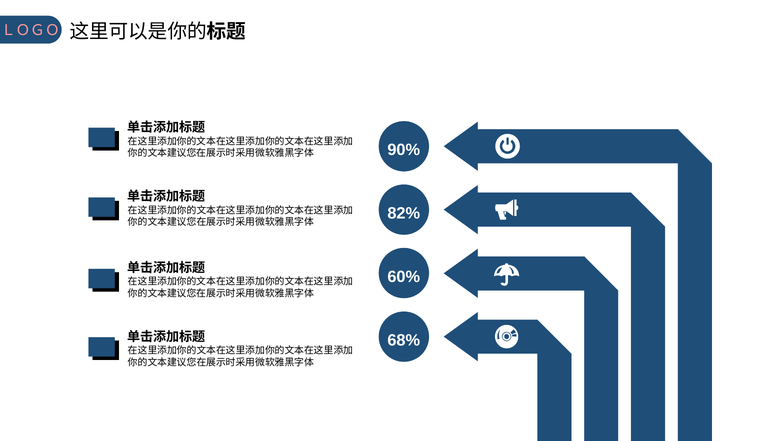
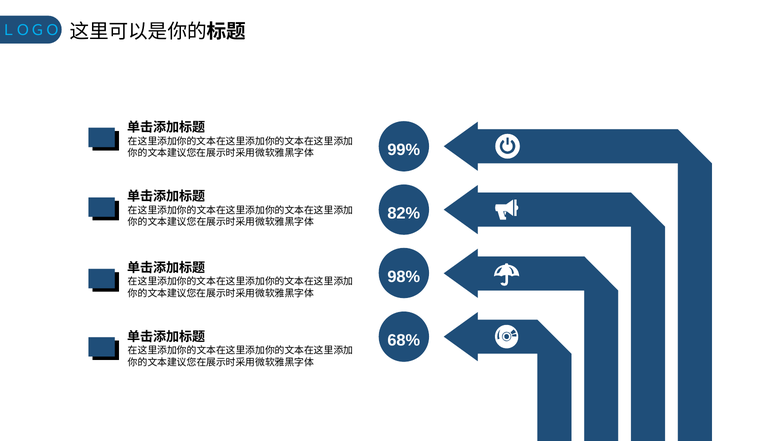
ＬＯＧＯ colour: pink -> light blue (30, 30)
90%: 90% -> 99% (404, 150)
60%: 60% -> 98% (404, 277)
